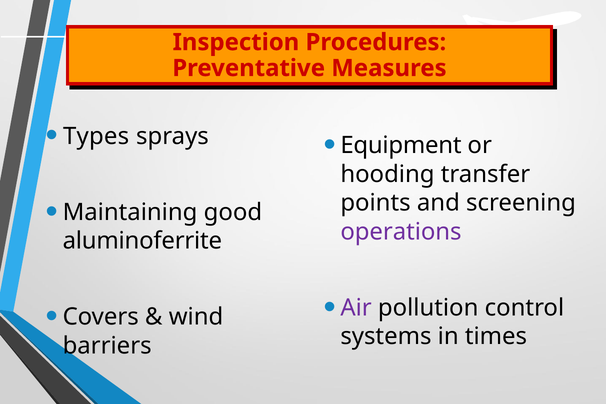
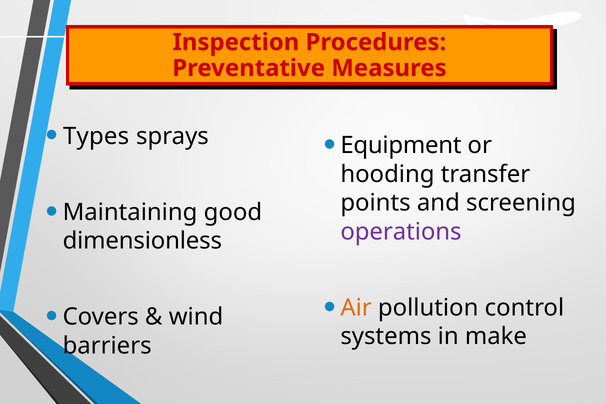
aluminoferrite: aluminoferrite -> dimensionless (142, 241)
Air colour: purple -> orange (356, 308)
times: times -> make (496, 336)
